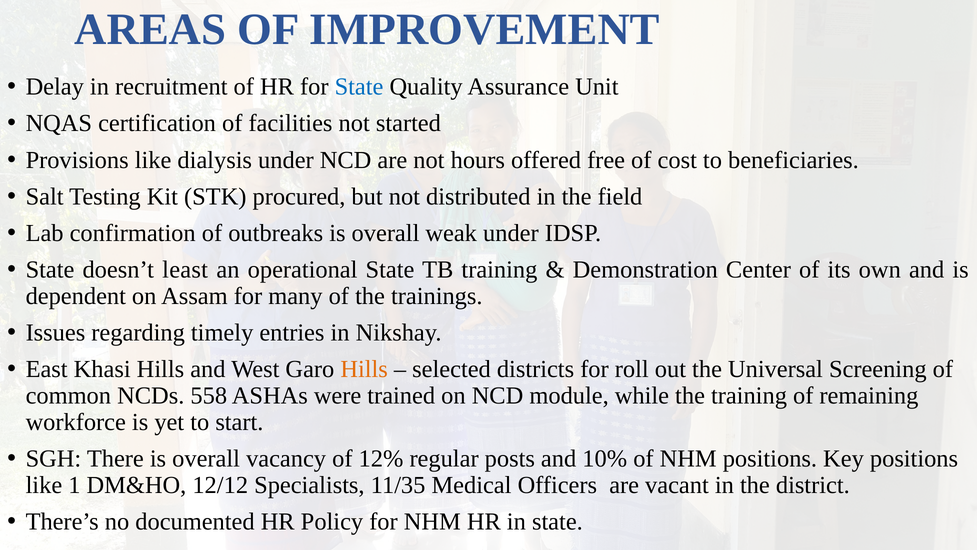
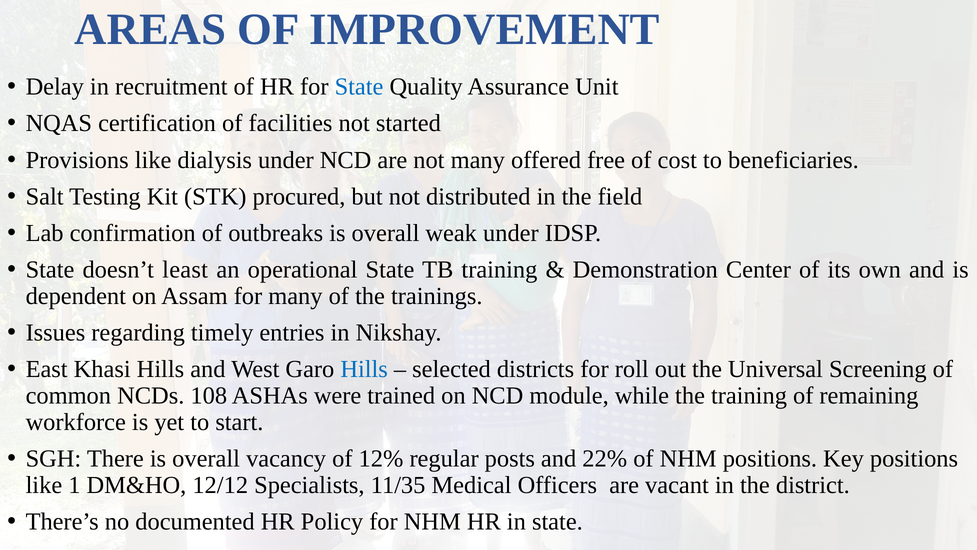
not hours: hours -> many (478, 160)
Hills colour: orange -> blue (364, 369)
558: 558 -> 108 (209, 395)
10%: 10% -> 22% (605, 458)
